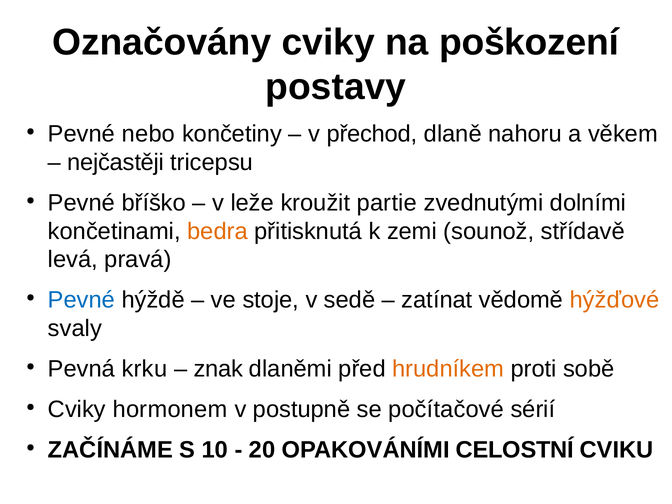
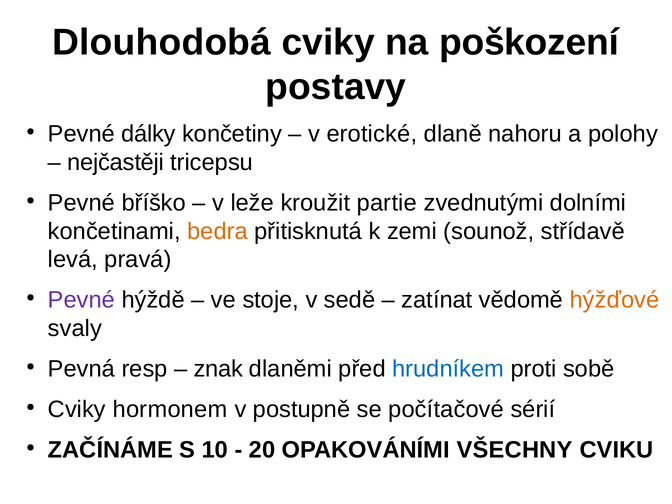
Označovány: Označovány -> Dlouhodobá (162, 42)
nebo: nebo -> dálky (149, 134)
přechod: přechod -> erotické (372, 134)
věkem: věkem -> polohy (623, 134)
Pevné colour: blue -> purple (82, 300)
krku: krku -> resp (145, 369)
hrudníkem colour: orange -> blue (448, 369)
CELOSTNÍ: CELOSTNÍ -> VŠECHNY (515, 450)
